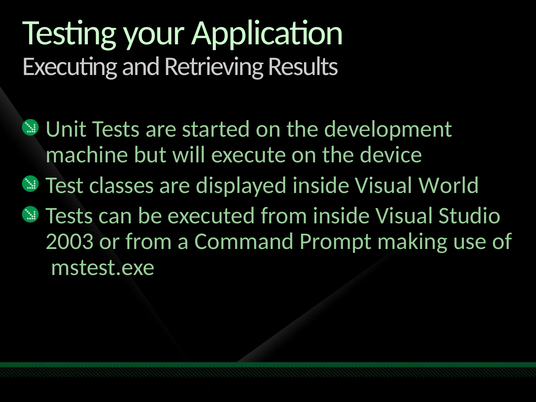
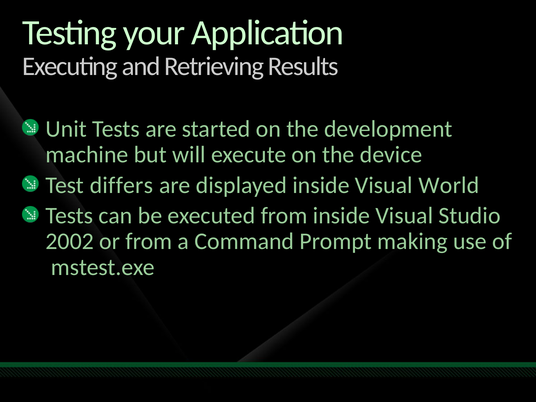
classes: classes -> differs (121, 185)
2003: 2003 -> 2002 (70, 241)
